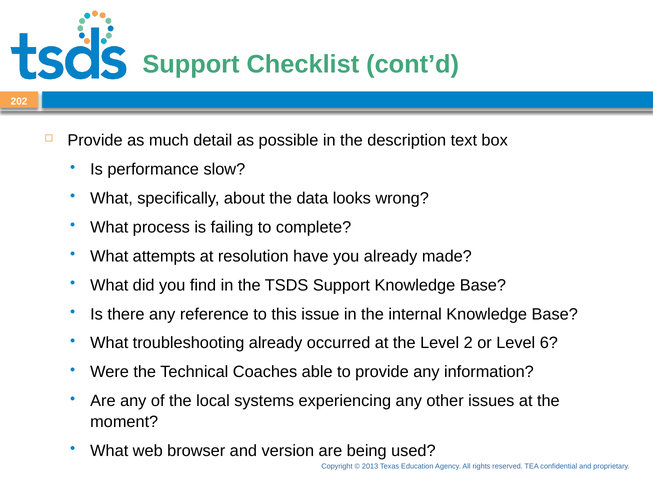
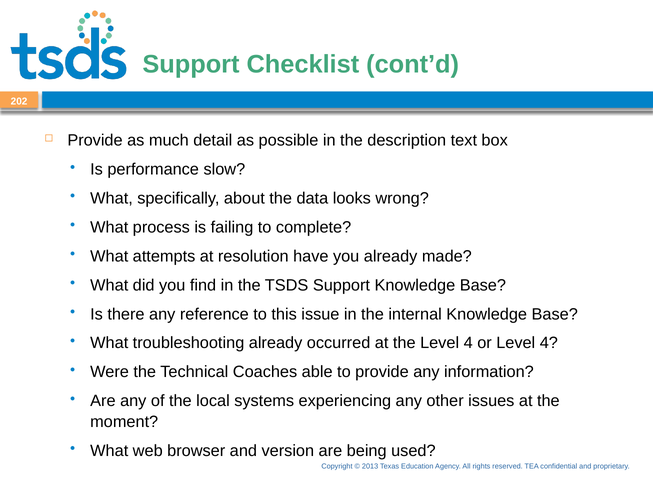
the Level 2: 2 -> 4 (468, 343)
or Level 6: 6 -> 4 (549, 343)
